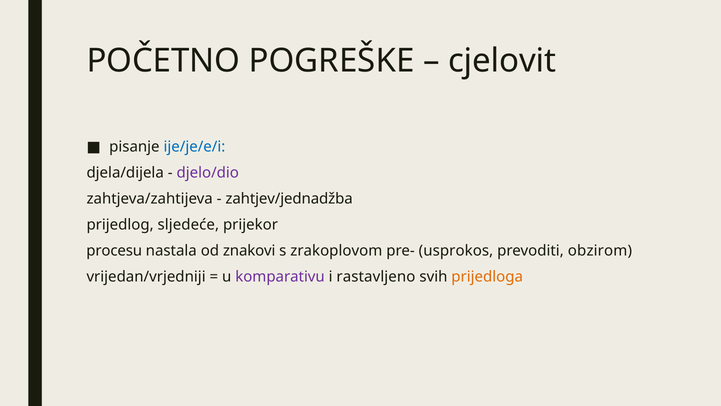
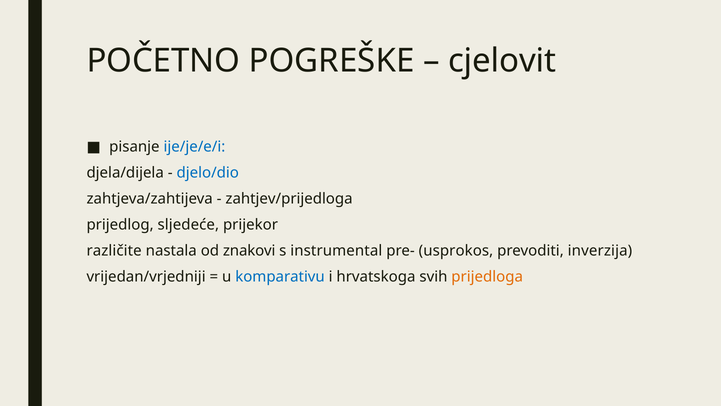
djelo/dio colour: purple -> blue (208, 172)
zahtjev/jednadžba: zahtjev/jednadžba -> zahtjev/prijedloga (289, 198)
procesu: procesu -> različite (114, 250)
zrakoplovom: zrakoplovom -> instrumental (336, 250)
obzirom: obzirom -> inverzija (600, 250)
komparativu colour: purple -> blue (280, 276)
rastavljeno: rastavljeno -> hrvatskoga (376, 276)
